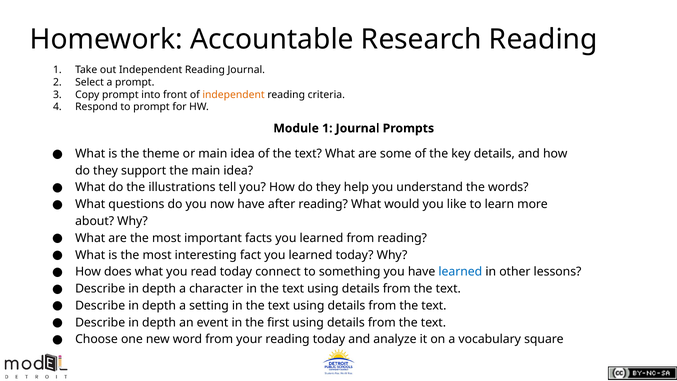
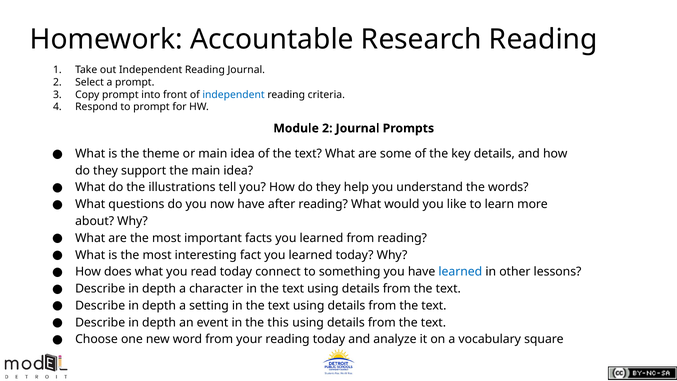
independent colour: orange -> blue (234, 95)
Module 1: 1 -> 2 (327, 128)
first: first -> this (278, 322)
